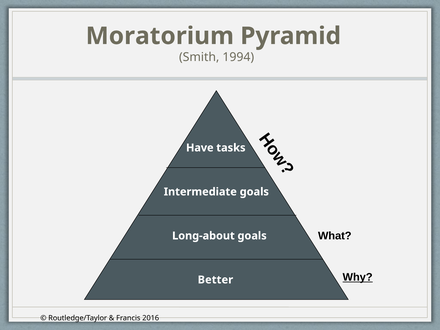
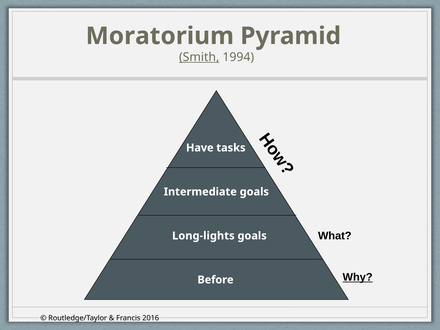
Smith underline: none -> present (199, 57)
Long-about: Long-about -> Long-lights (203, 236)
Better: Better -> Before (216, 280)
